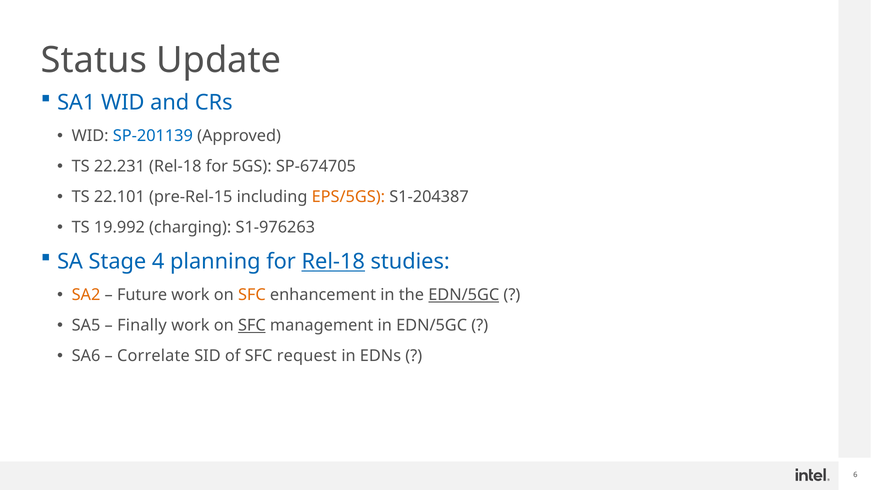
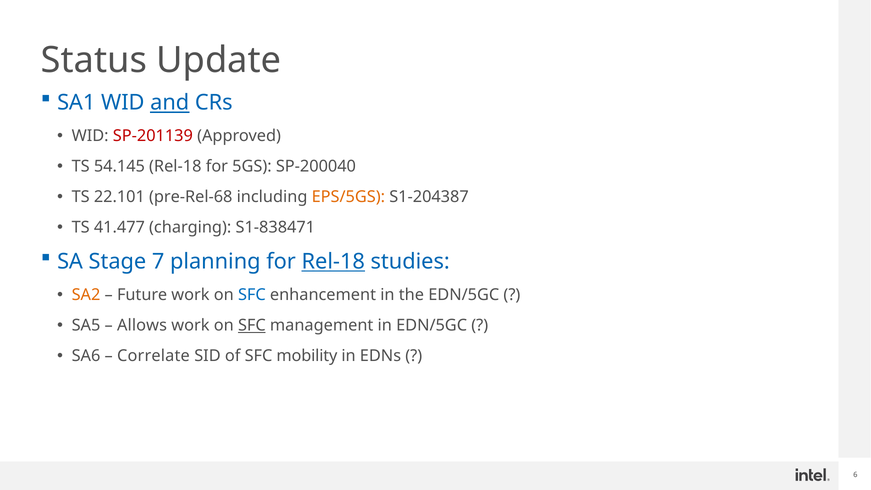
and underline: none -> present (170, 103)
SP-201139 colour: blue -> red (153, 136)
22.231: 22.231 -> 54.145 (119, 167)
SP-674705: SP-674705 -> SP-200040 (316, 167)
pre-Rel-15: pre-Rel-15 -> pre-Rel-68 (191, 197)
19.992: 19.992 -> 41.477 (119, 228)
S1-976263: S1-976263 -> S1-838471 (275, 228)
4: 4 -> 7 (158, 262)
SFC colour: orange -> blue (252, 295)
EDN/5GC underline: present -> none (464, 295)
Finally: Finally -> Allows (142, 325)
request: request -> mobility (307, 356)
